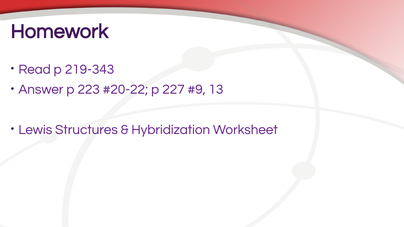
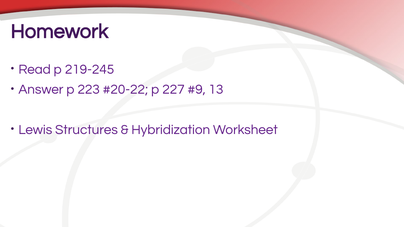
219-343: 219-343 -> 219-245 (90, 69)
